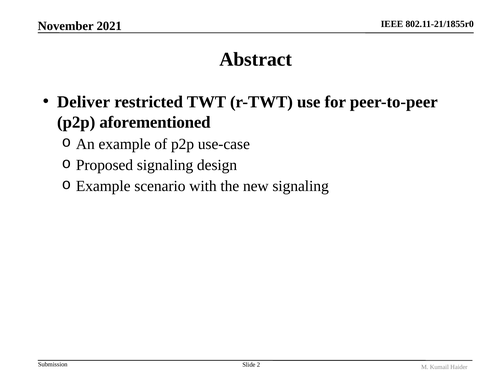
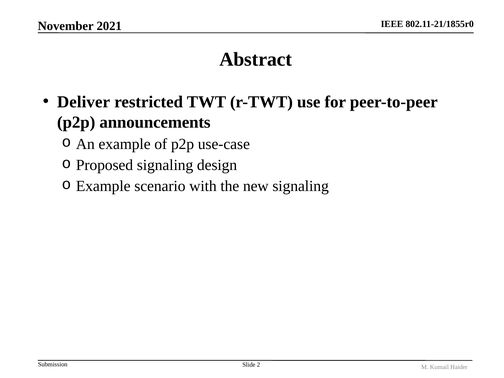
aforementioned: aforementioned -> announcements (155, 122)
